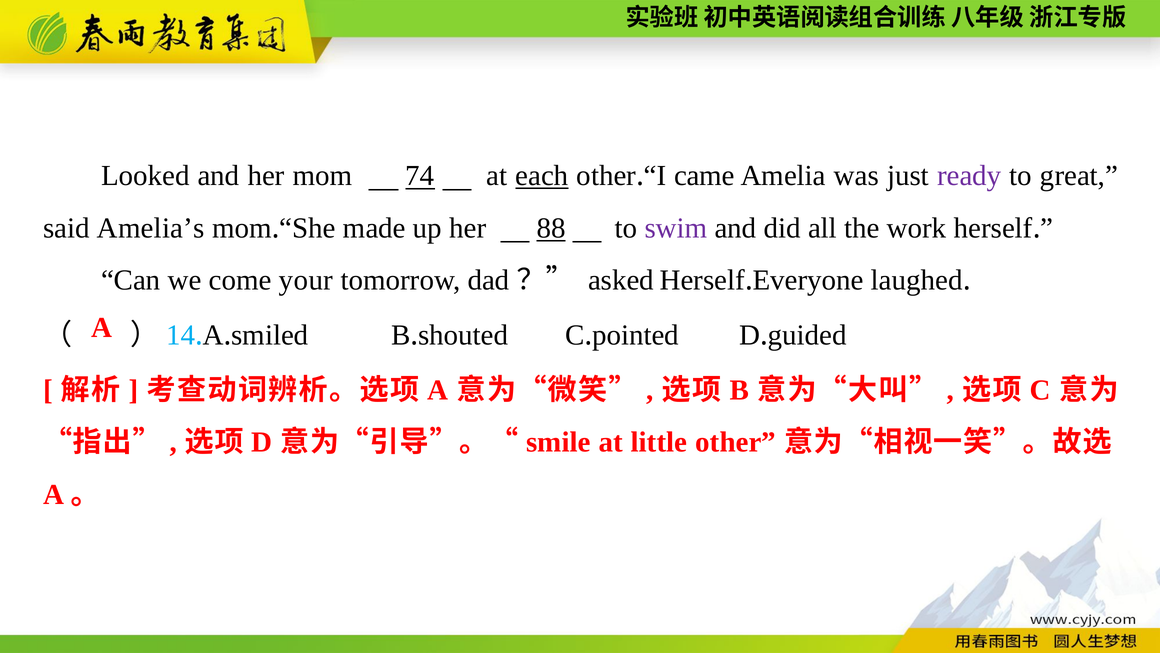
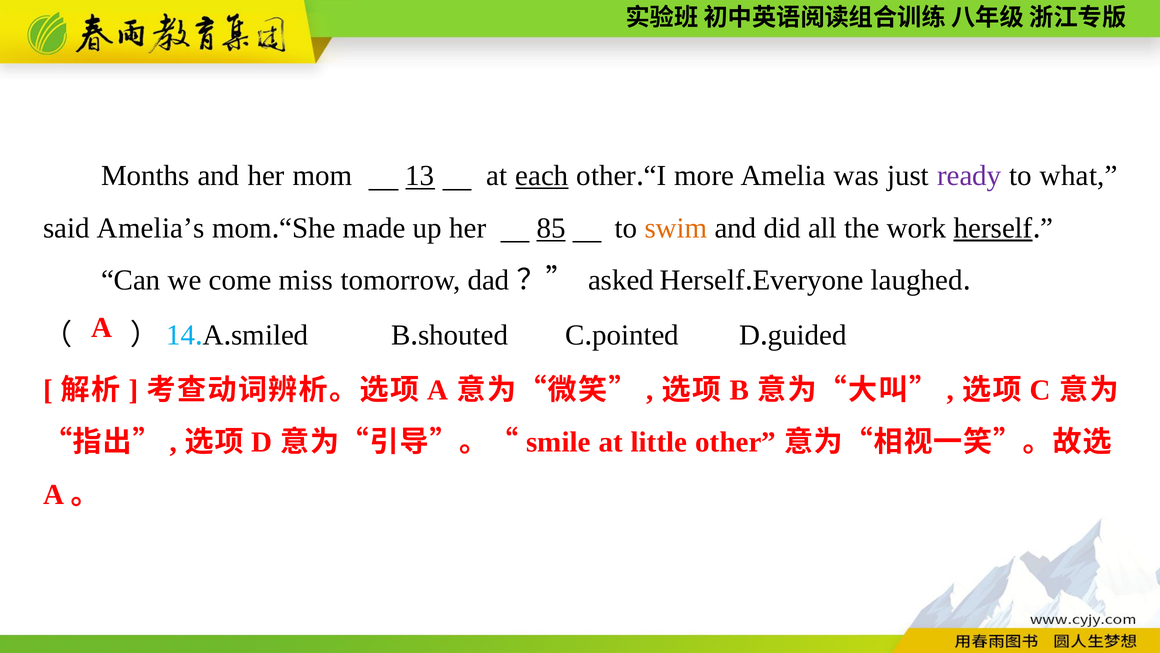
Looked: Looked -> Months (145, 176)
74: 74 -> 13 (420, 176)
came: came -> more (704, 176)
great: great -> what (1079, 176)
88: 88 -> 85 (551, 228)
swim colour: purple -> orange (676, 228)
herself underline: none -> present (993, 228)
your: your -> miss (306, 280)
